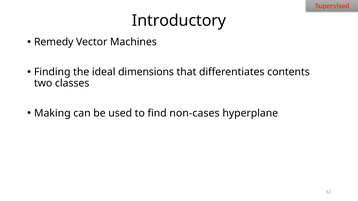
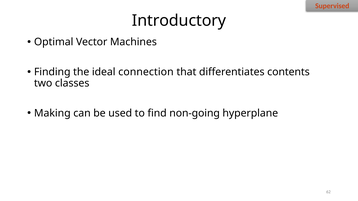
Remedy: Remedy -> Optimal (54, 42)
dimensions: dimensions -> connection (146, 72)
non-cases: non-cases -> non-going (195, 113)
